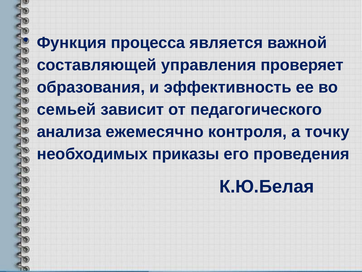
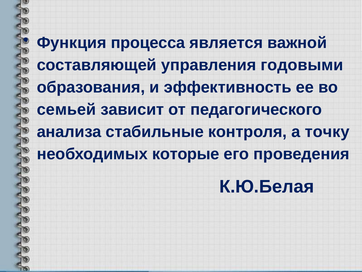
проверяет: проверяет -> годовыми (302, 65)
ежемесячно: ежемесячно -> стабильные (155, 131)
приказы: приказы -> которые (186, 154)
